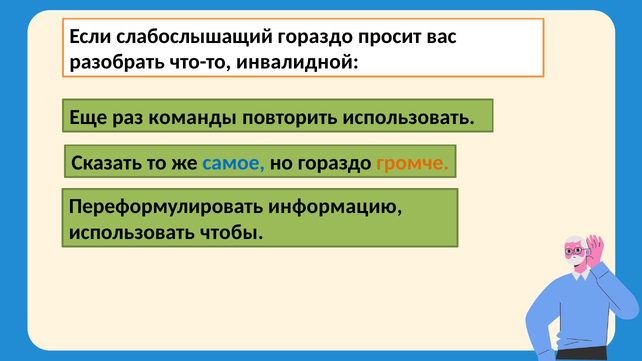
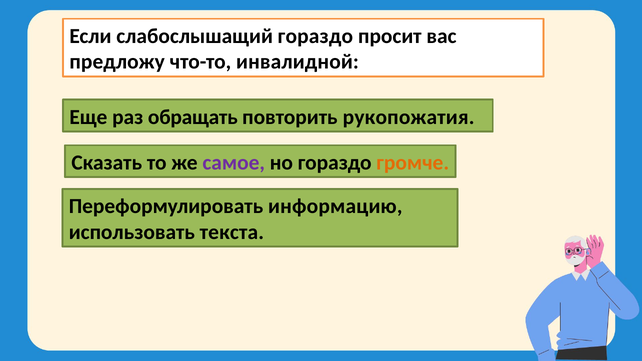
разобрать: разобрать -> предложу (117, 62)
команды: команды -> обращать (193, 117)
повторить использовать: использовать -> рукопожатия (409, 117)
самое colour: blue -> purple (234, 163)
чтобы: чтобы -> текста (232, 232)
